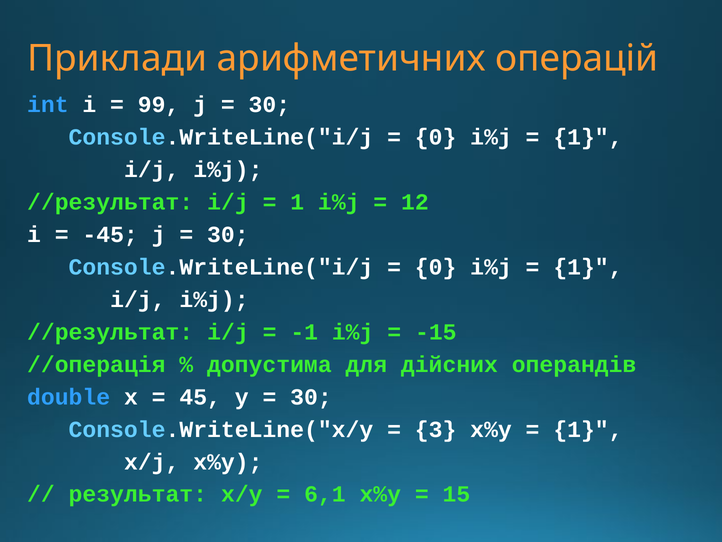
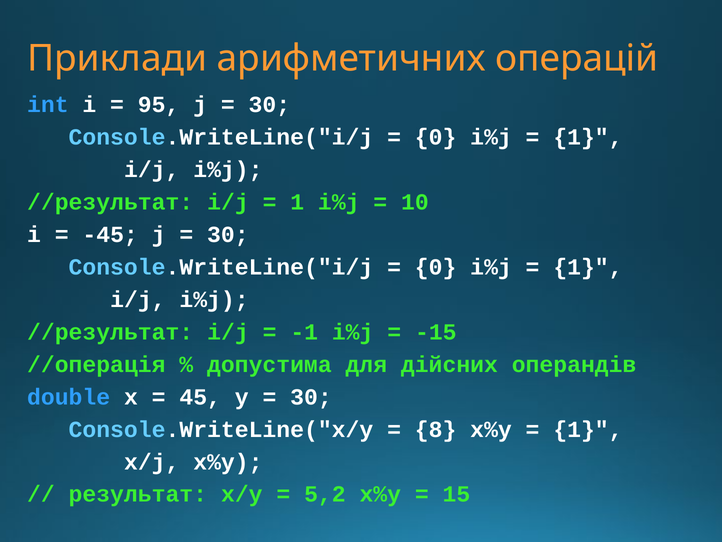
99: 99 -> 95 (159, 105)
12: 12 -> 10 (415, 202)
3: 3 -> 8 (436, 429)
6,1: 6,1 -> 5,2 (325, 494)
